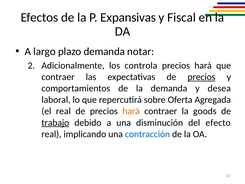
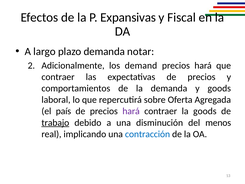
controla: controla -> demand (141, 65)
precios underline: present -> none (202, 77)
y desea: desea -> goods (219, 88)
el real: real -> país (63, 111)
hará colour: orange -> purple (131, 111)
efecto: efecto -> menos (218, 123)
